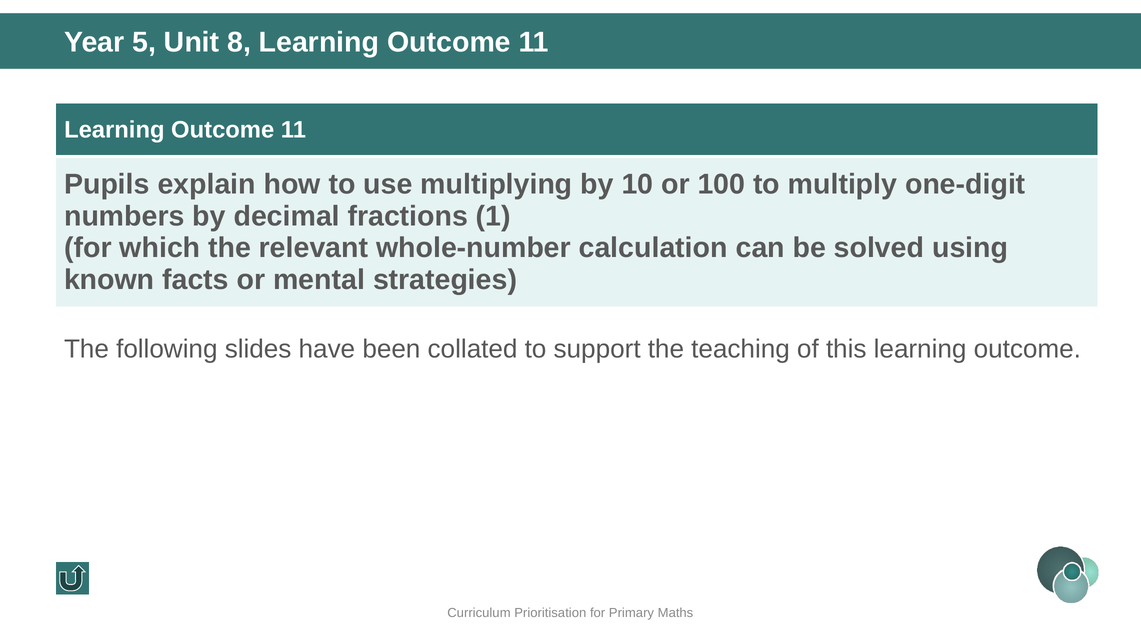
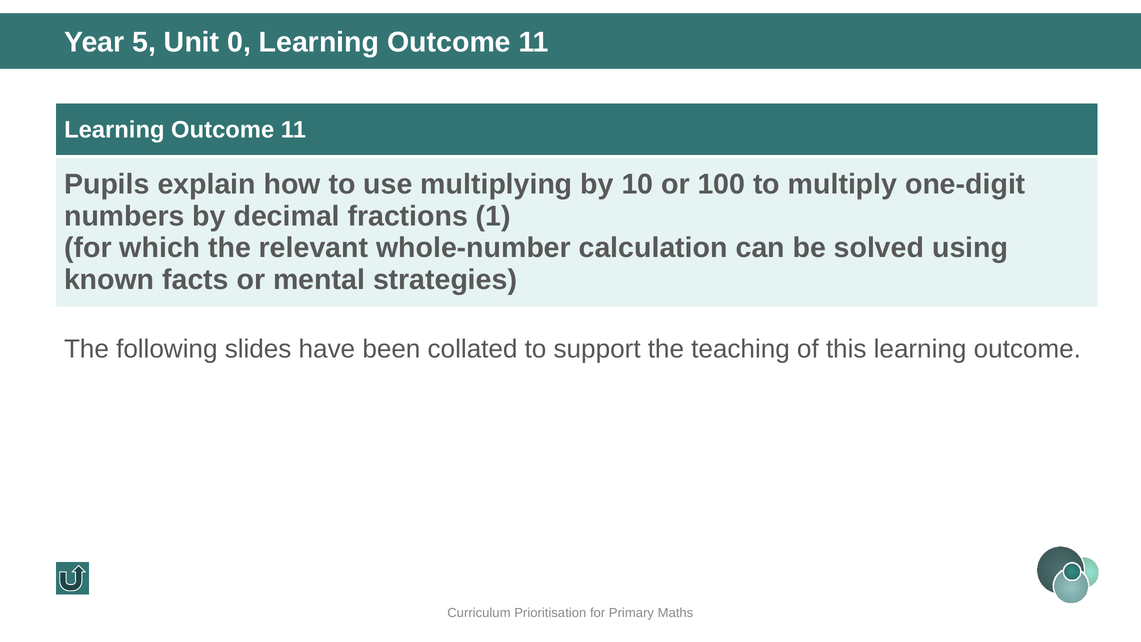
8: 8 -> 0 (239, 43)
